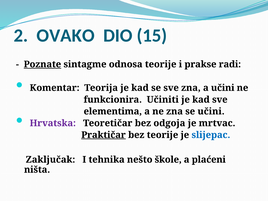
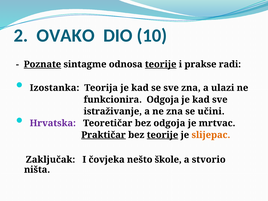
15: 15 -> 10 (152, 35)
teorije underline: none -> present (161, 64)
Komentar: Komentar -> Izostanka (55, 88)
a učini: učini -> ulazi (223, 88)
funkcionira Učiniti: Učiniti -> Odgoja (163, 100)
elementima: elementima -> istraživanje (113, 111)
teorije underline: none -> present (163, 135)
slijepac colour: blue -> orange (211, 135)
tehnika: tehnika -> čovjeka (107, 160)
plaćeni: plaćeni -> stvorio (209, 160)
